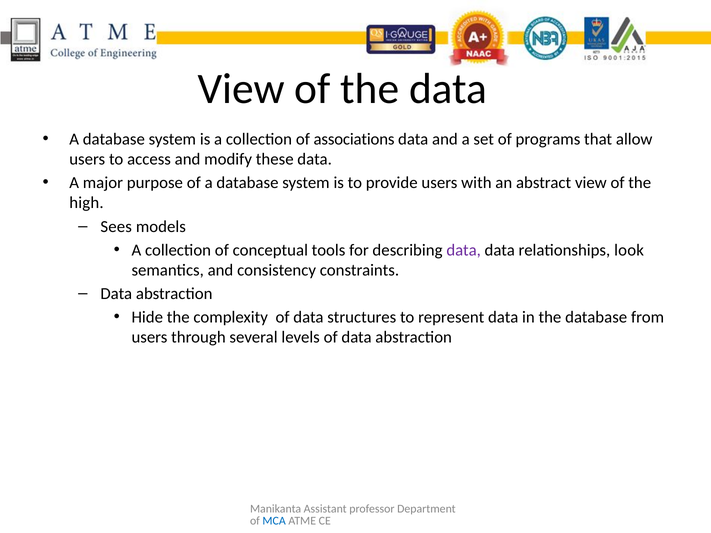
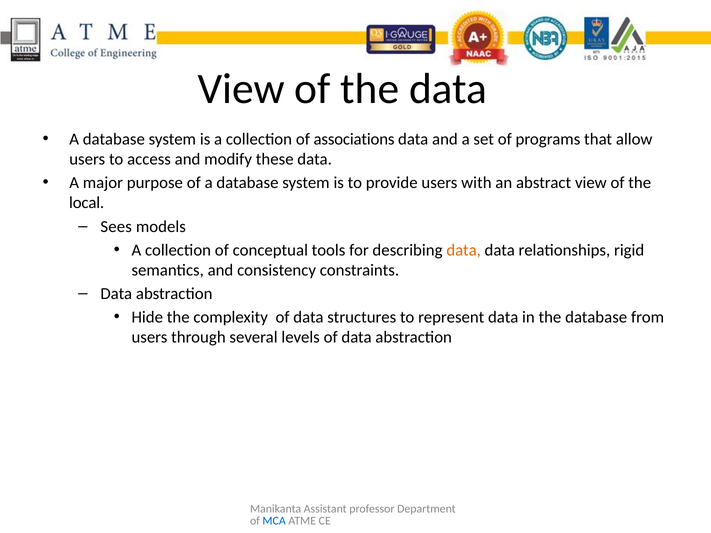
high: high -> local (87, 203)
data colour: purple -> orange (464, 250)
look: look -> rigid (629, 250)
